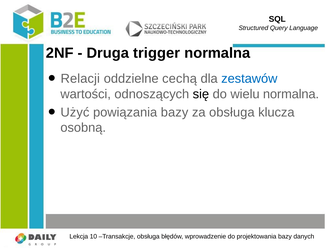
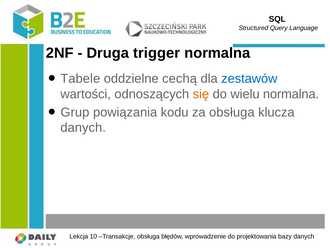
Relacji: Relacji -> Tabele (80, 79)
się colour: black -> orange (201, 94)
Użyć: Użyć -> Grup (75, 112)
powiązania bazy: bazy -> kodu (175, 112)
osobną: osobną -> danych (83, 127)
